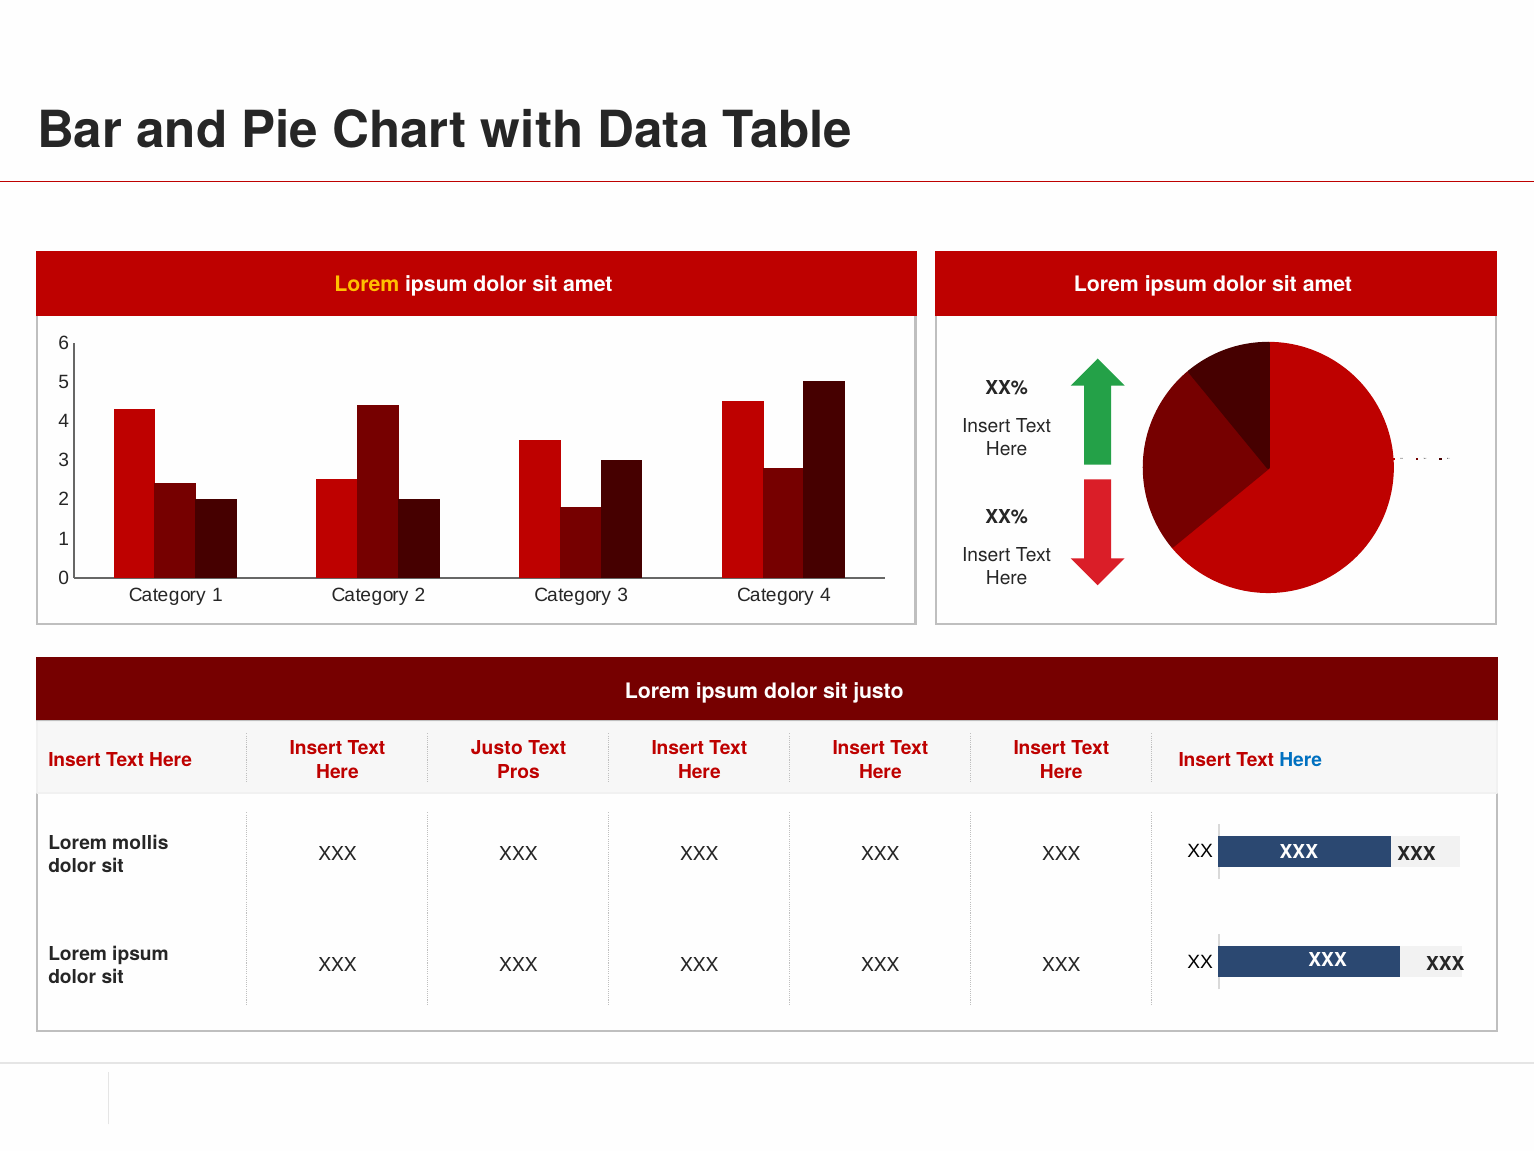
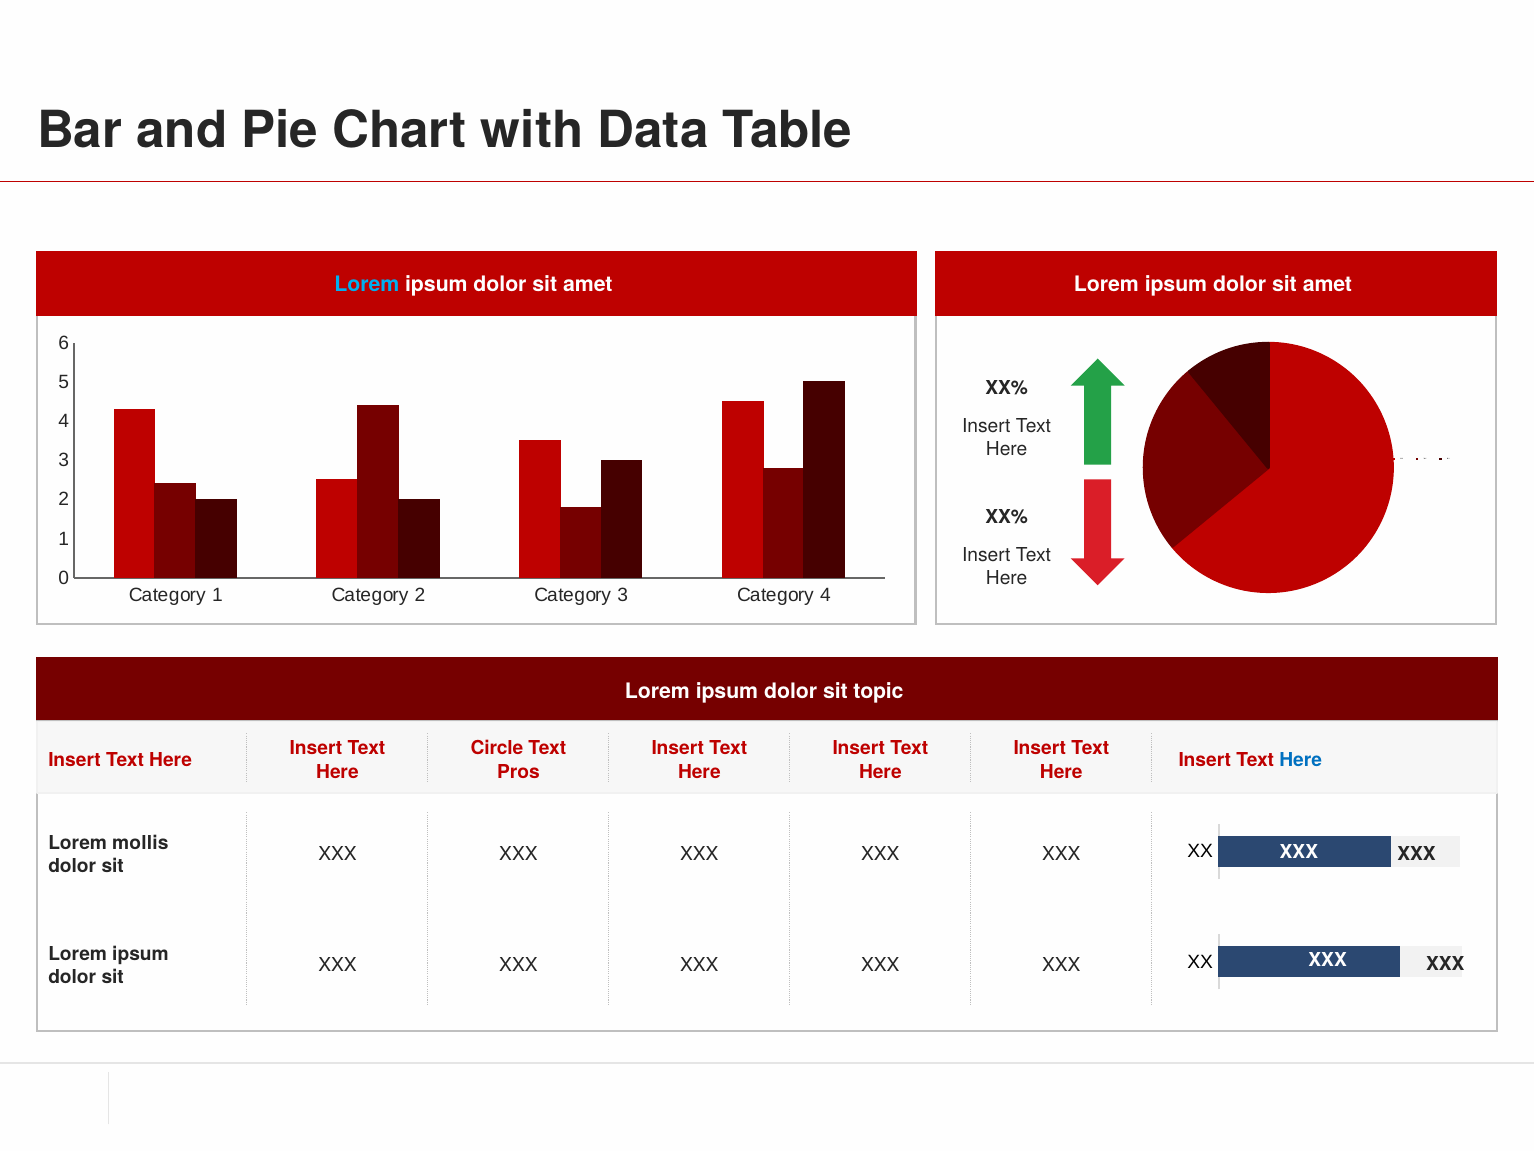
Lorem colour: yellow -> light blue (367, 285)
sit justo: justo -> topic (878, 691)
Justo: Justo -> Circle (497, 748)
